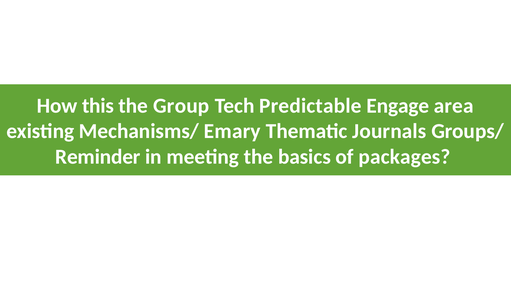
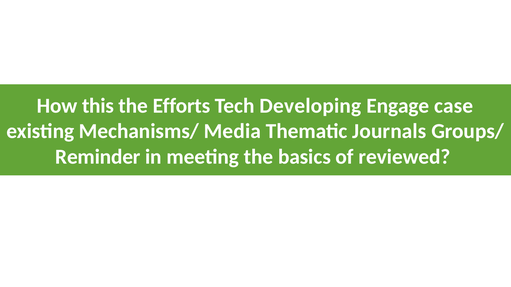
Group: Group -> Efforts (181, 106)
Predictable: Predictable -> Developing (310, 106)
area: area -> case (454, 106)
Emary: Emary -> Media (232, 132)
packages: packages -> reviewed (405, 157)
